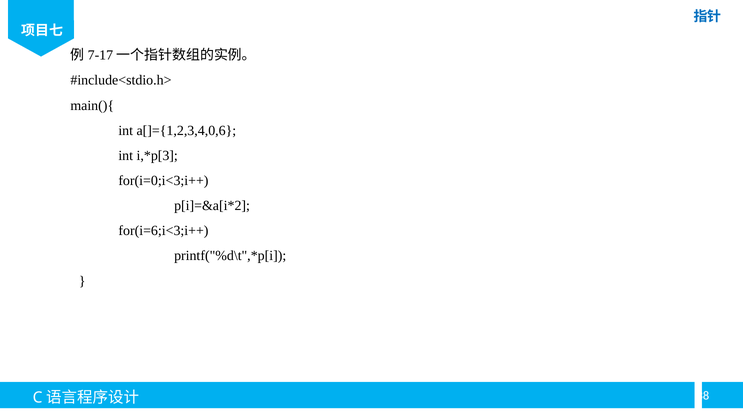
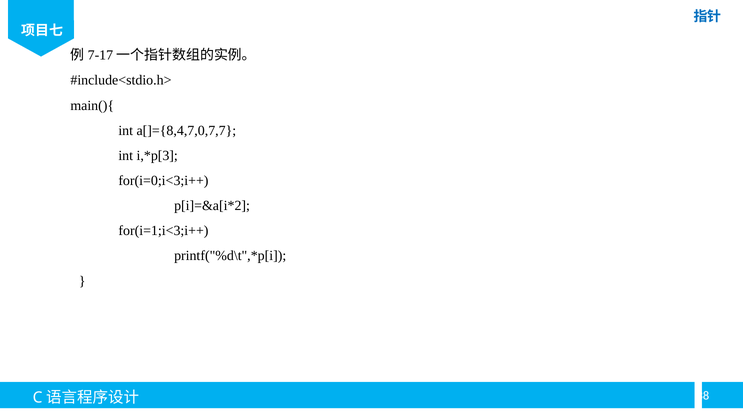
a[]={1,2,3,4,0,6: a[]={1,2,3,4,0,6 -> a[]={8,4,7,0,7,7 (186, 130)
for(i=6;i<3;i++: for(i=6;i<3;i++ -> for(i=1;i<3;i++ (163, 231)
